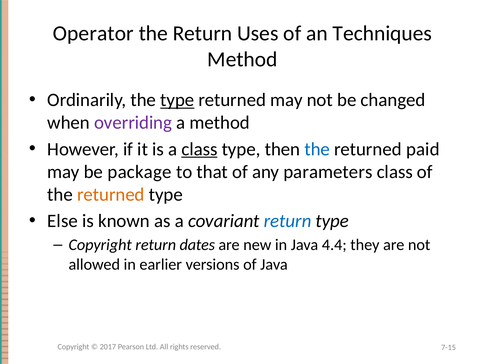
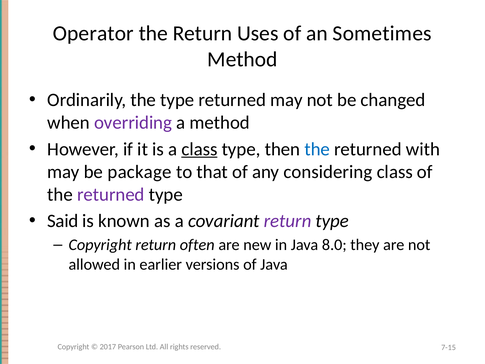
Techniques: Techniques -> Sometimes (382, 33)
type underline: present -> none (177, 100)
paid: paid -> with (423, 149)
parameters: parameters -> considering (328, 172)
returned colour: orange -> purple (111, 194)
Else: Else -> Said (63, 221)
return colour: blue -> purple (288, 221)
dates: dates -> often (197, 245)
4.4: 4.4 -> 8.0 (334, 245)
